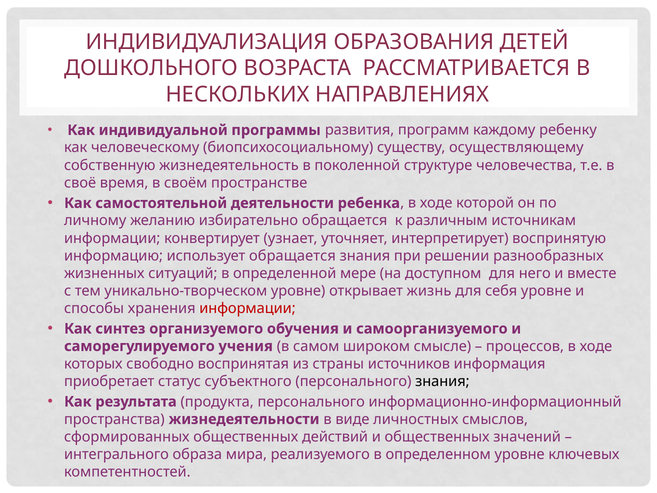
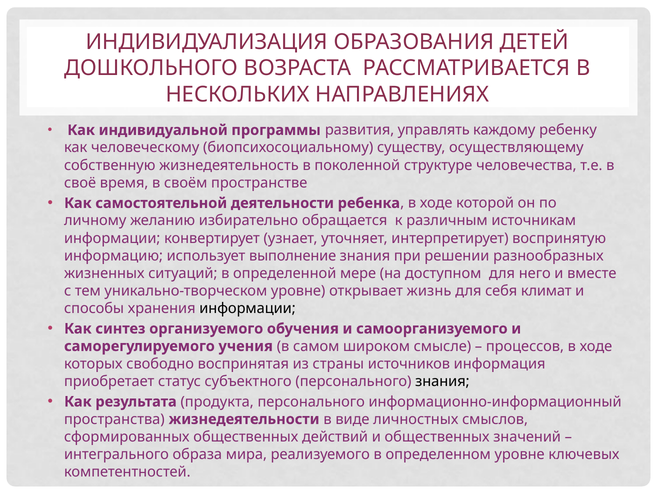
программ: программ -> управлять (434, 130)
использует обращается: обращается -> выполнение (293, 256)
себя уровне: уровне -> климат (546, 291)
информации colour: red -> black (247, 308)
